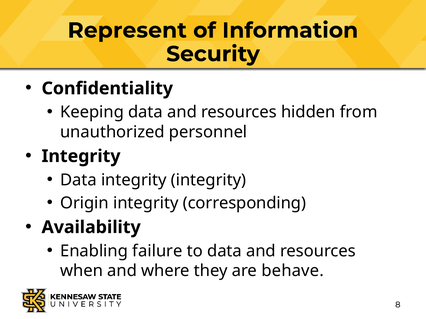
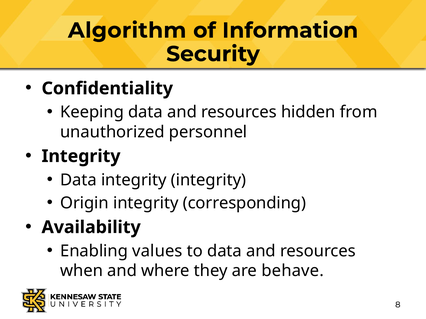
Represent: Represent -> Algorithm (127, 30)
failure: failure -> values (157, 251)
